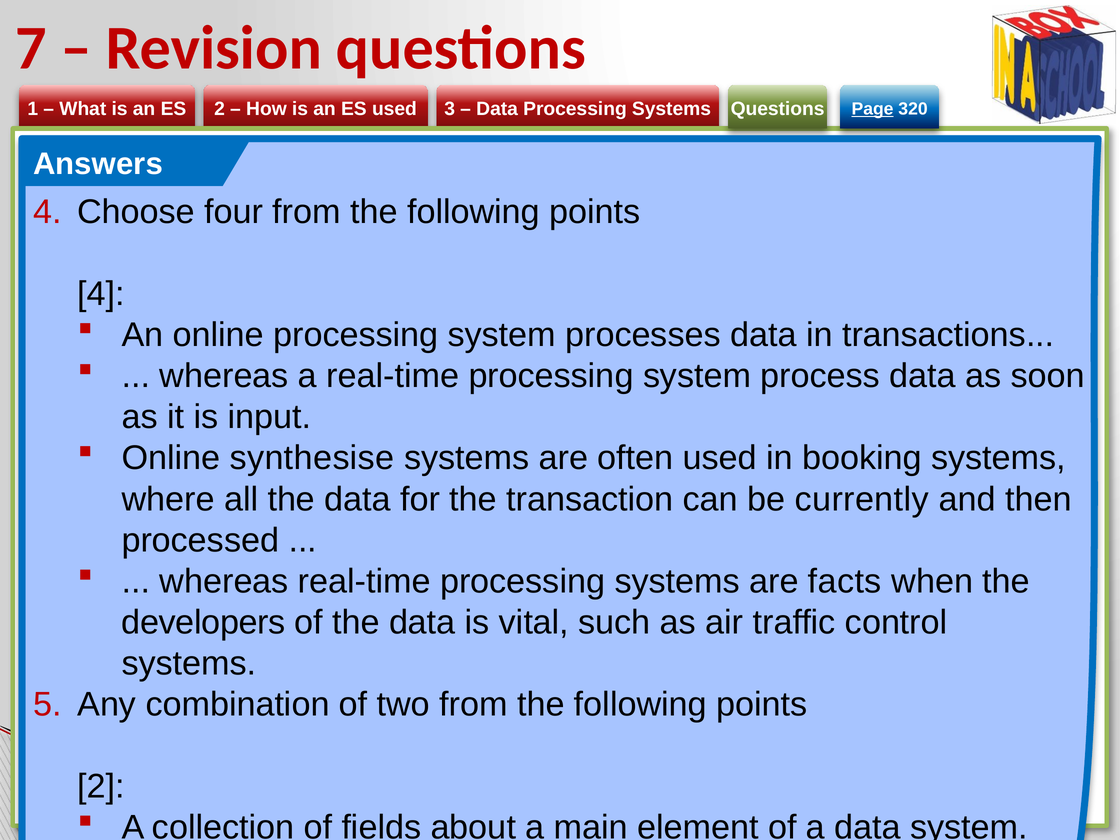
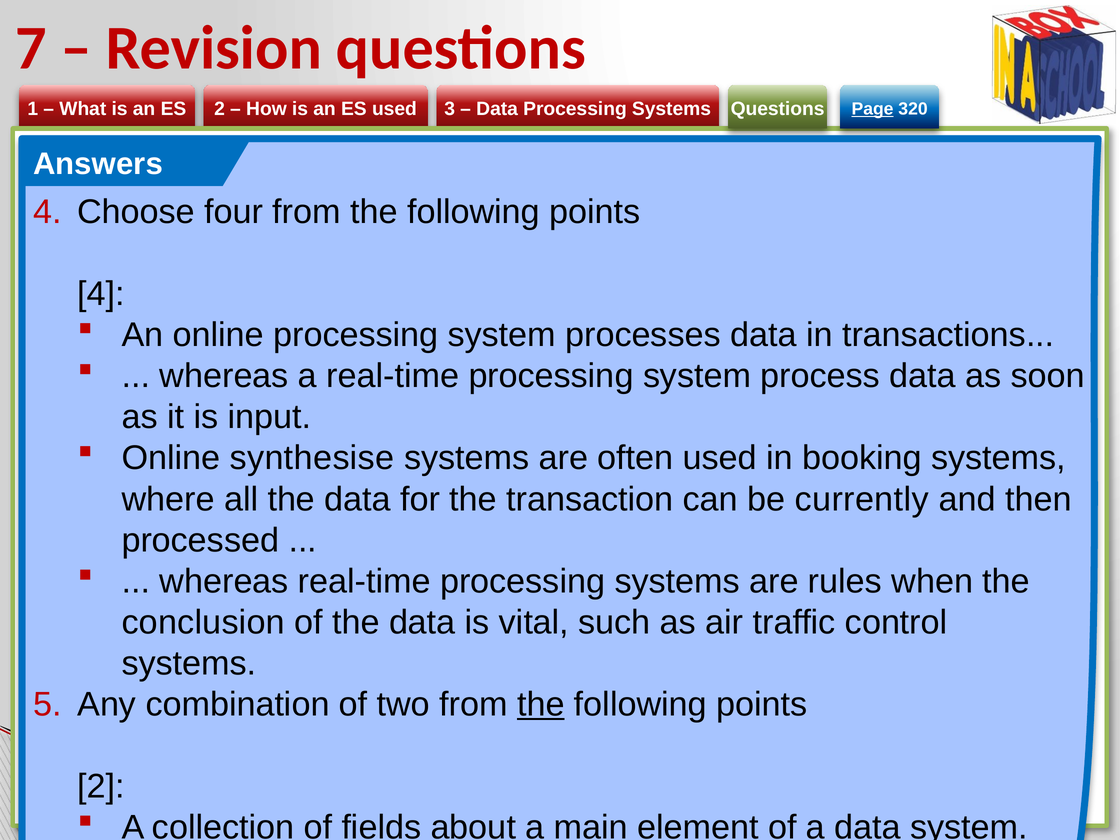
facts: facts -> rules (845, 581)
developers: developers -> conclusion (203, 622)
the underline: none -> present (541, 704)
